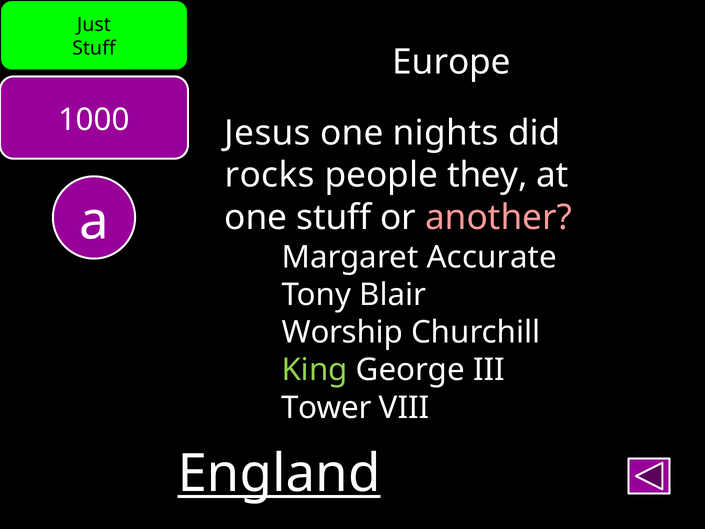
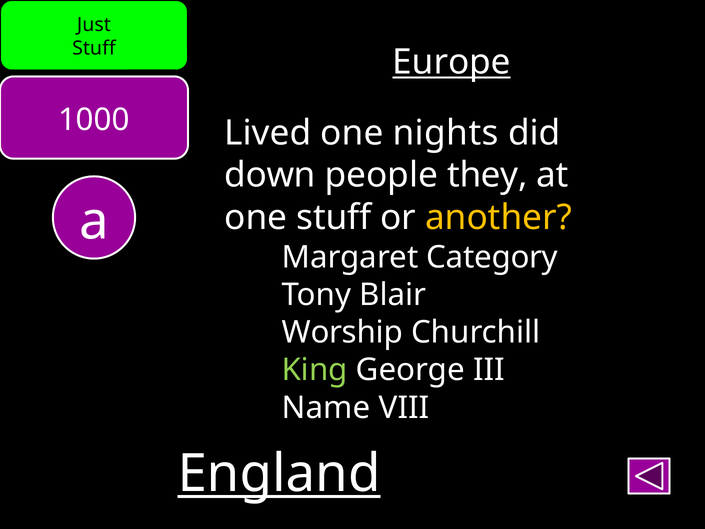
Europe underline: none -> present (452, 62)
Jesus: Jesus -> Lived (268, 133)
rocks: rocks -> down (270, 175)
another colour: pink -> yellow (499, 217)
Accurate: Accurate -> Category (492, 257)
Tower: Tower -> Name (326, 408)
